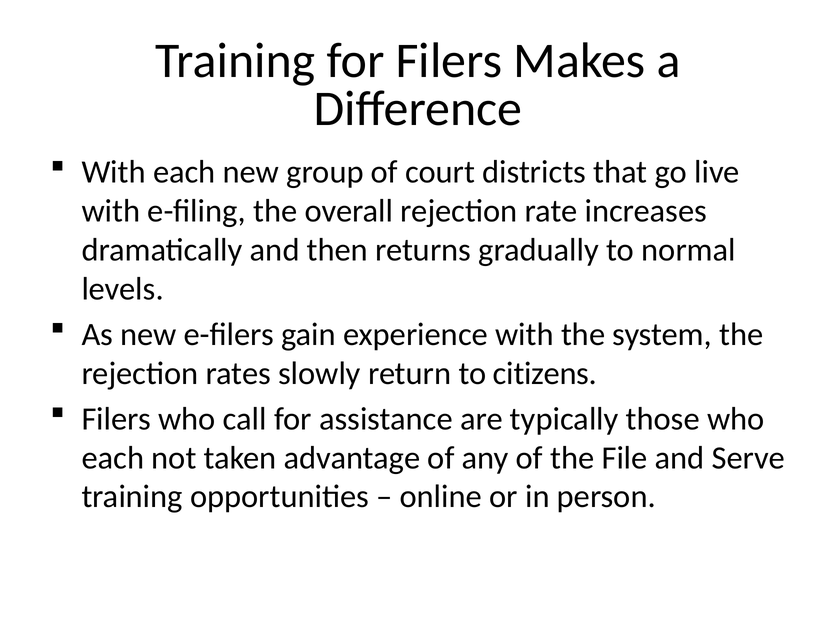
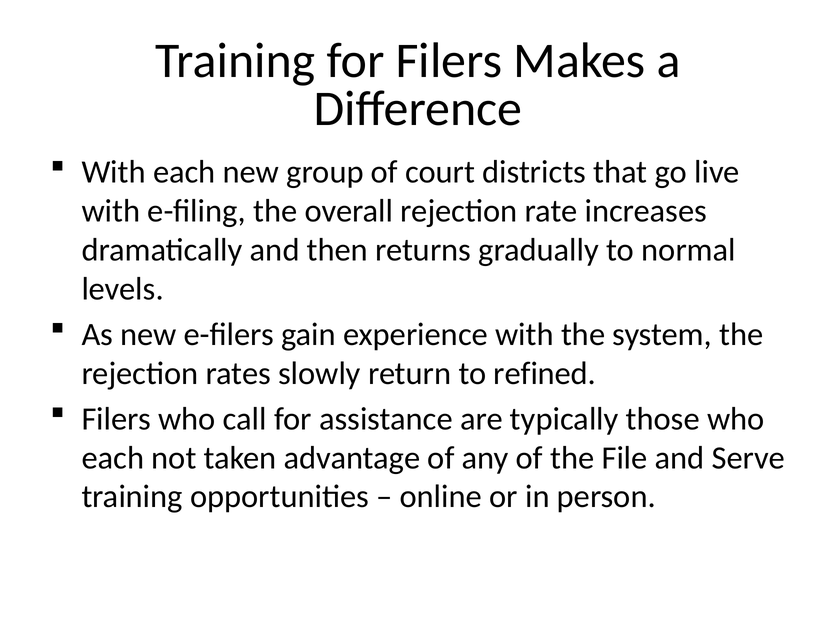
citizens: citizens -> refined (545, 373)
